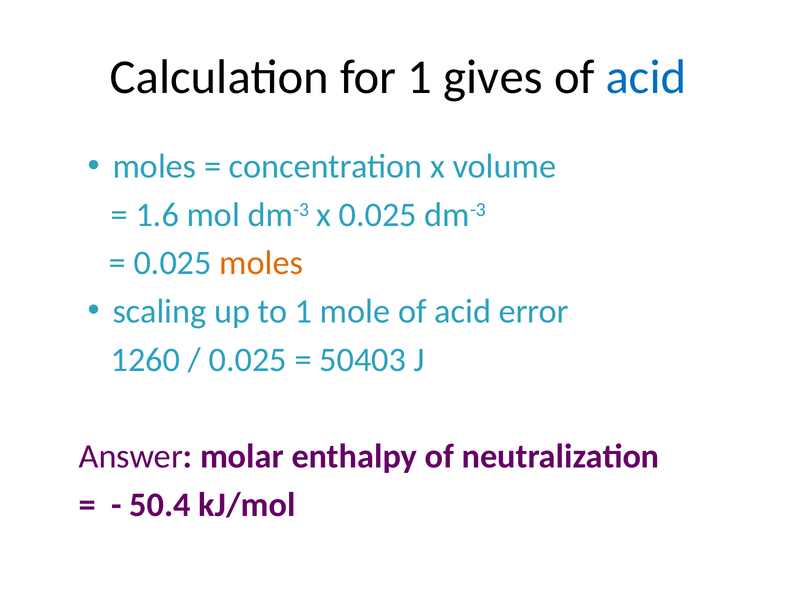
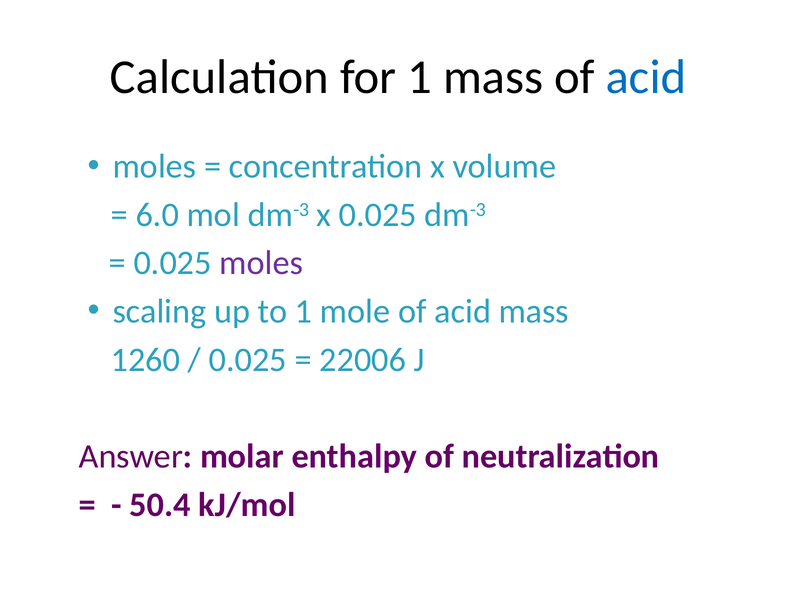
1 gives: gives -> mass (493, 77)
1.6: 1.6 -> 6.0 (157, 215)
moles colour: orange -> purple (261, 263)
acid error: error -> mass (534, 311)
50403: 50403 -> 22006 (363, 360)
